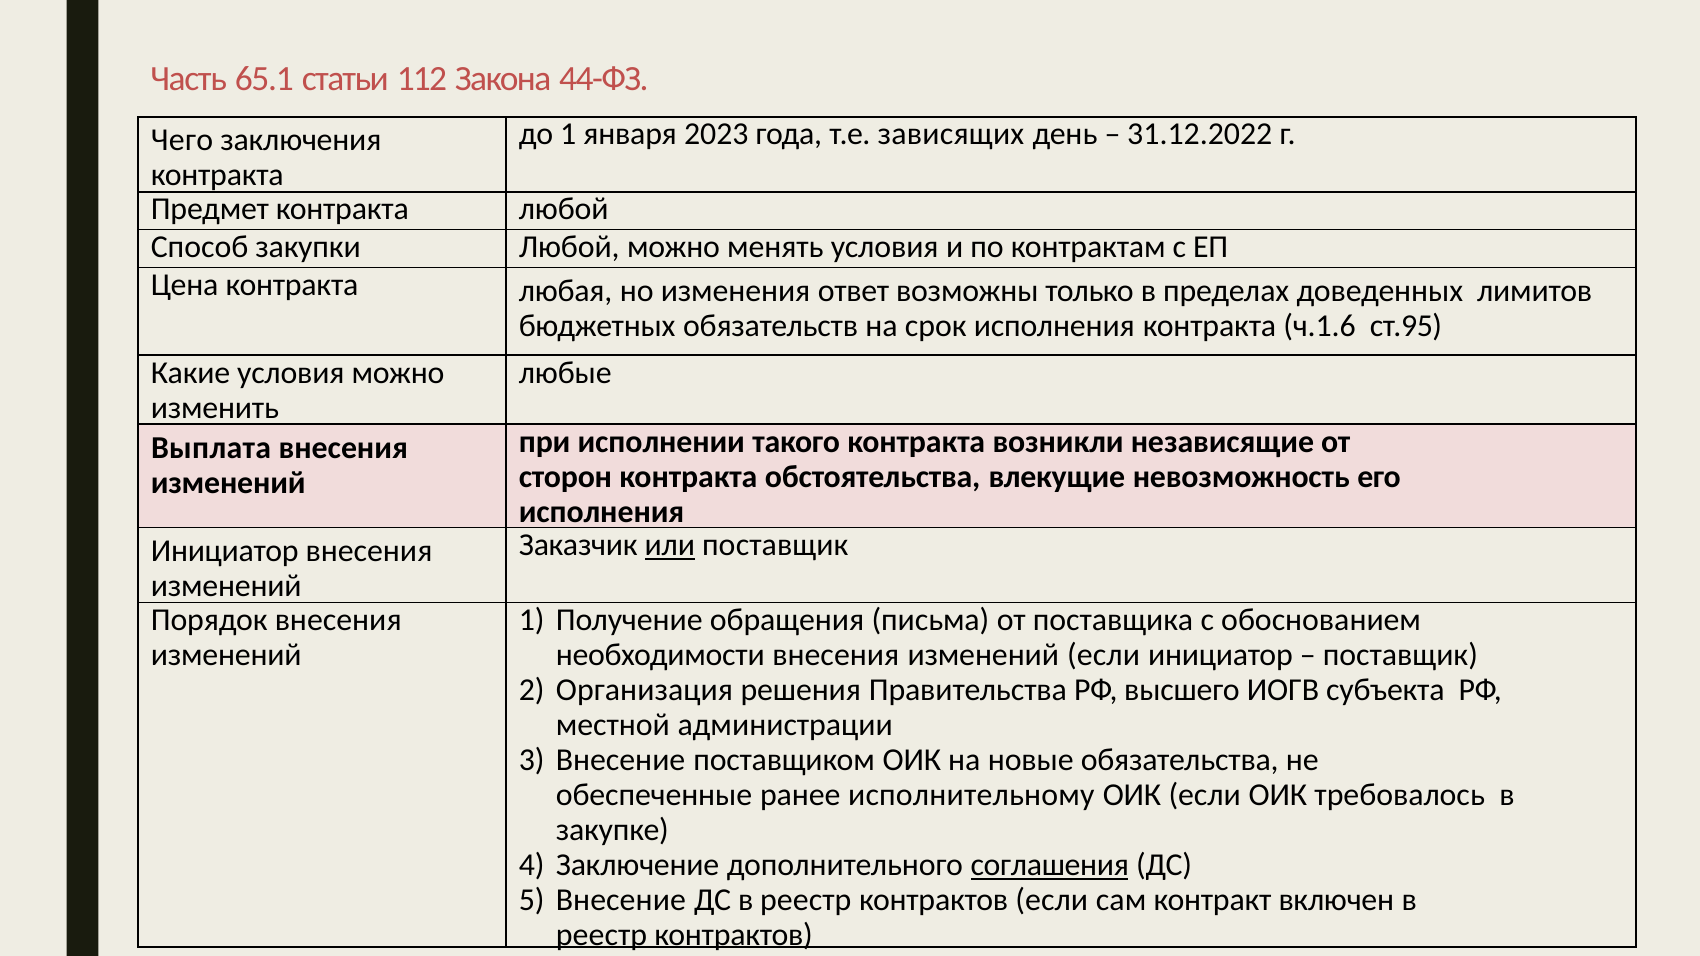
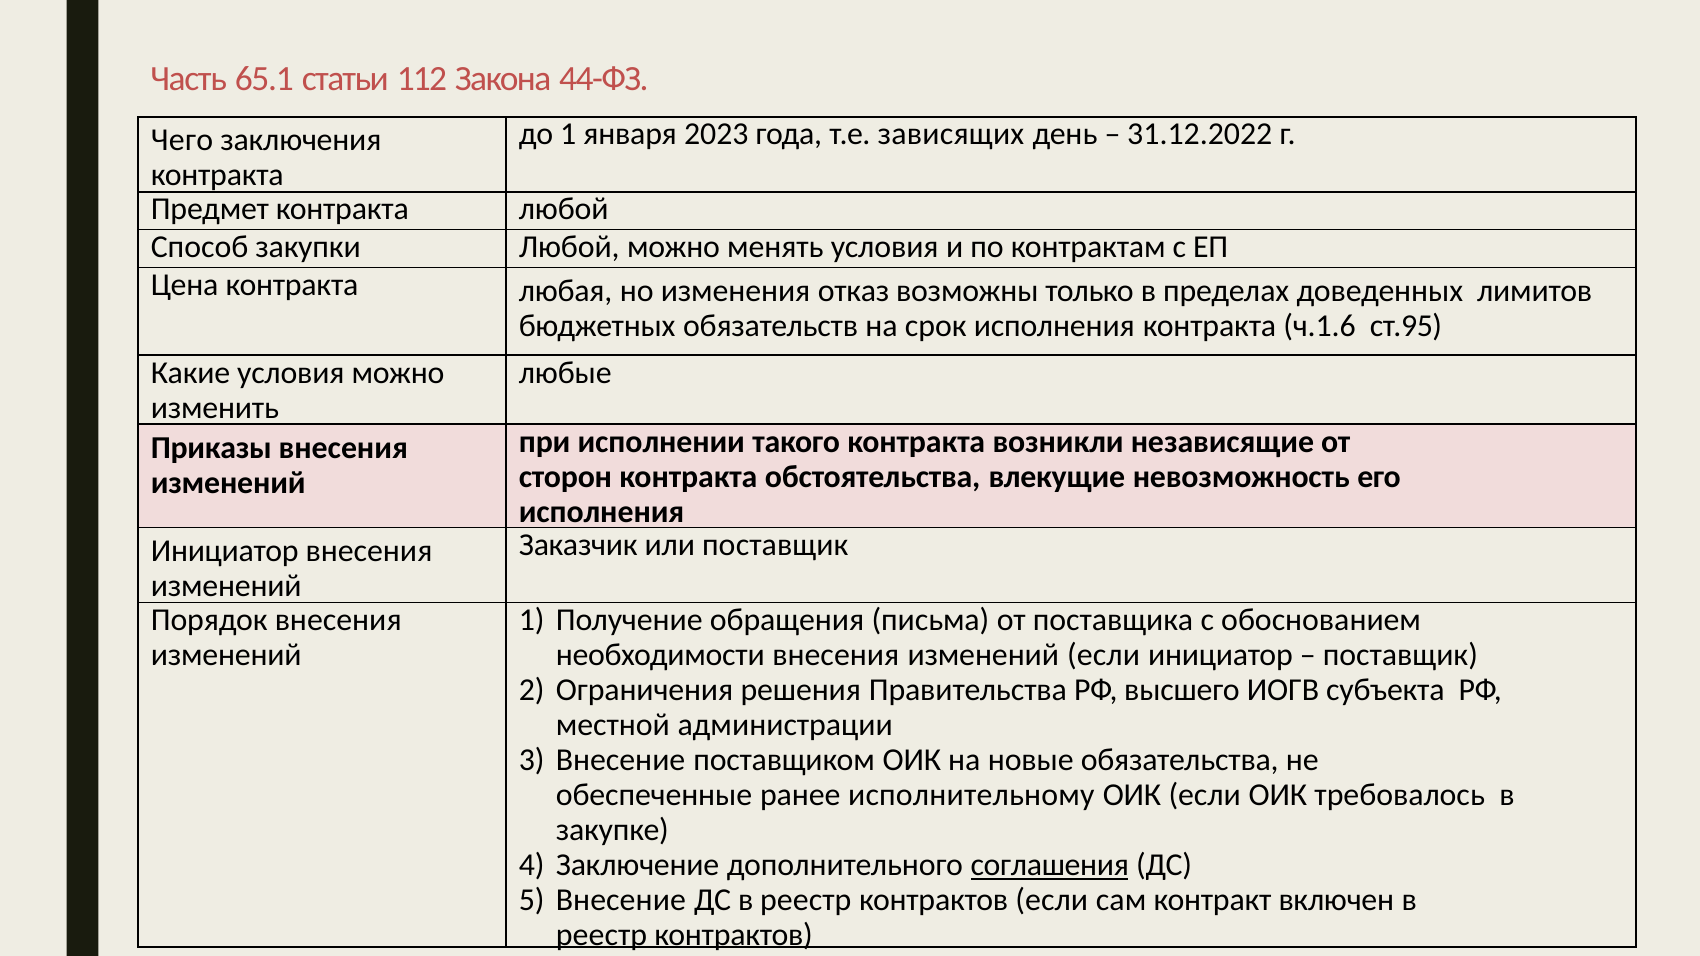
ответ: ответ -> отказ (854, 291)
Выплата: Выплата -> Приказы (211, 448)
или underline: present -> none (670, 545)
Организация: Организация -> Ограничения (645, 690)
